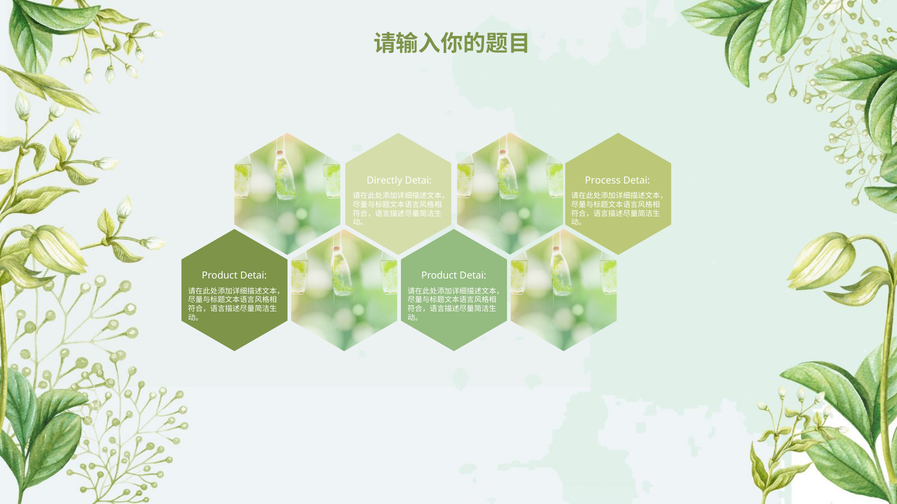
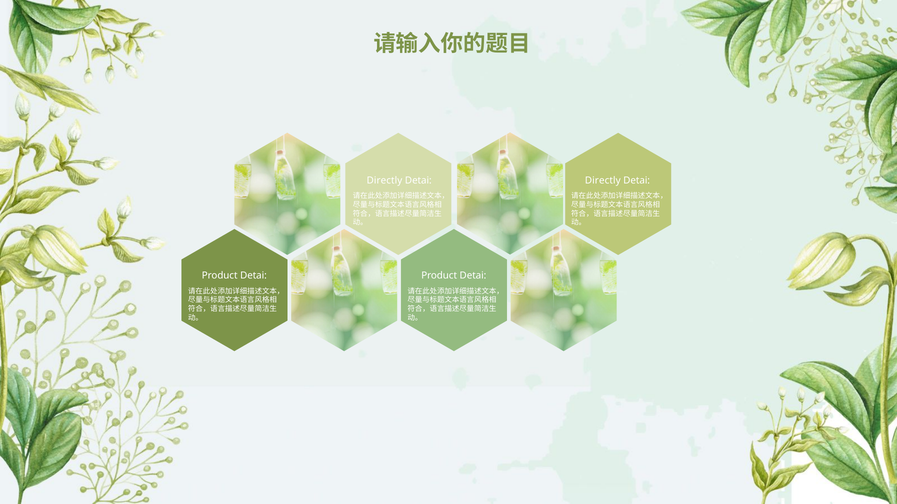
Process: Process -> Directly (603, 181)
